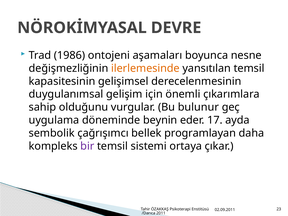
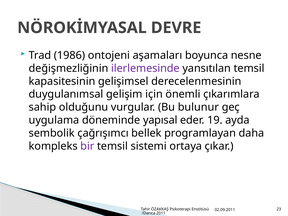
ilerlemesinde colour: orange -> purple (145, 68)
beynin: beynin -> yapısal (160, 120)
17: 17 -> 19 (215, 120)
